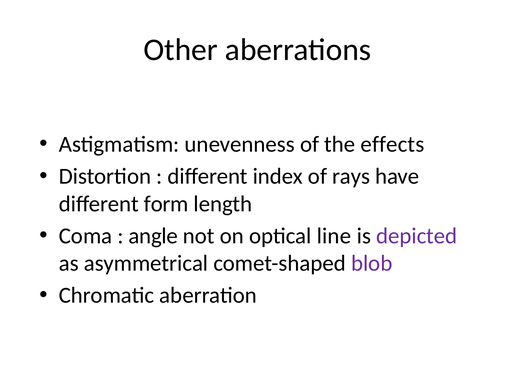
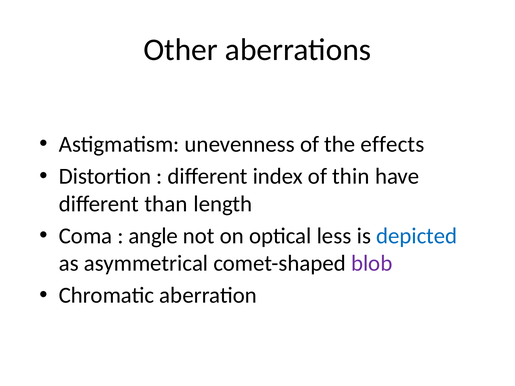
rays: rays -> thin (351, 176)
form: form -> than (166, 204)
line: line -> less (334, 236)
depicted colour: purple -> blue (417, 236)
